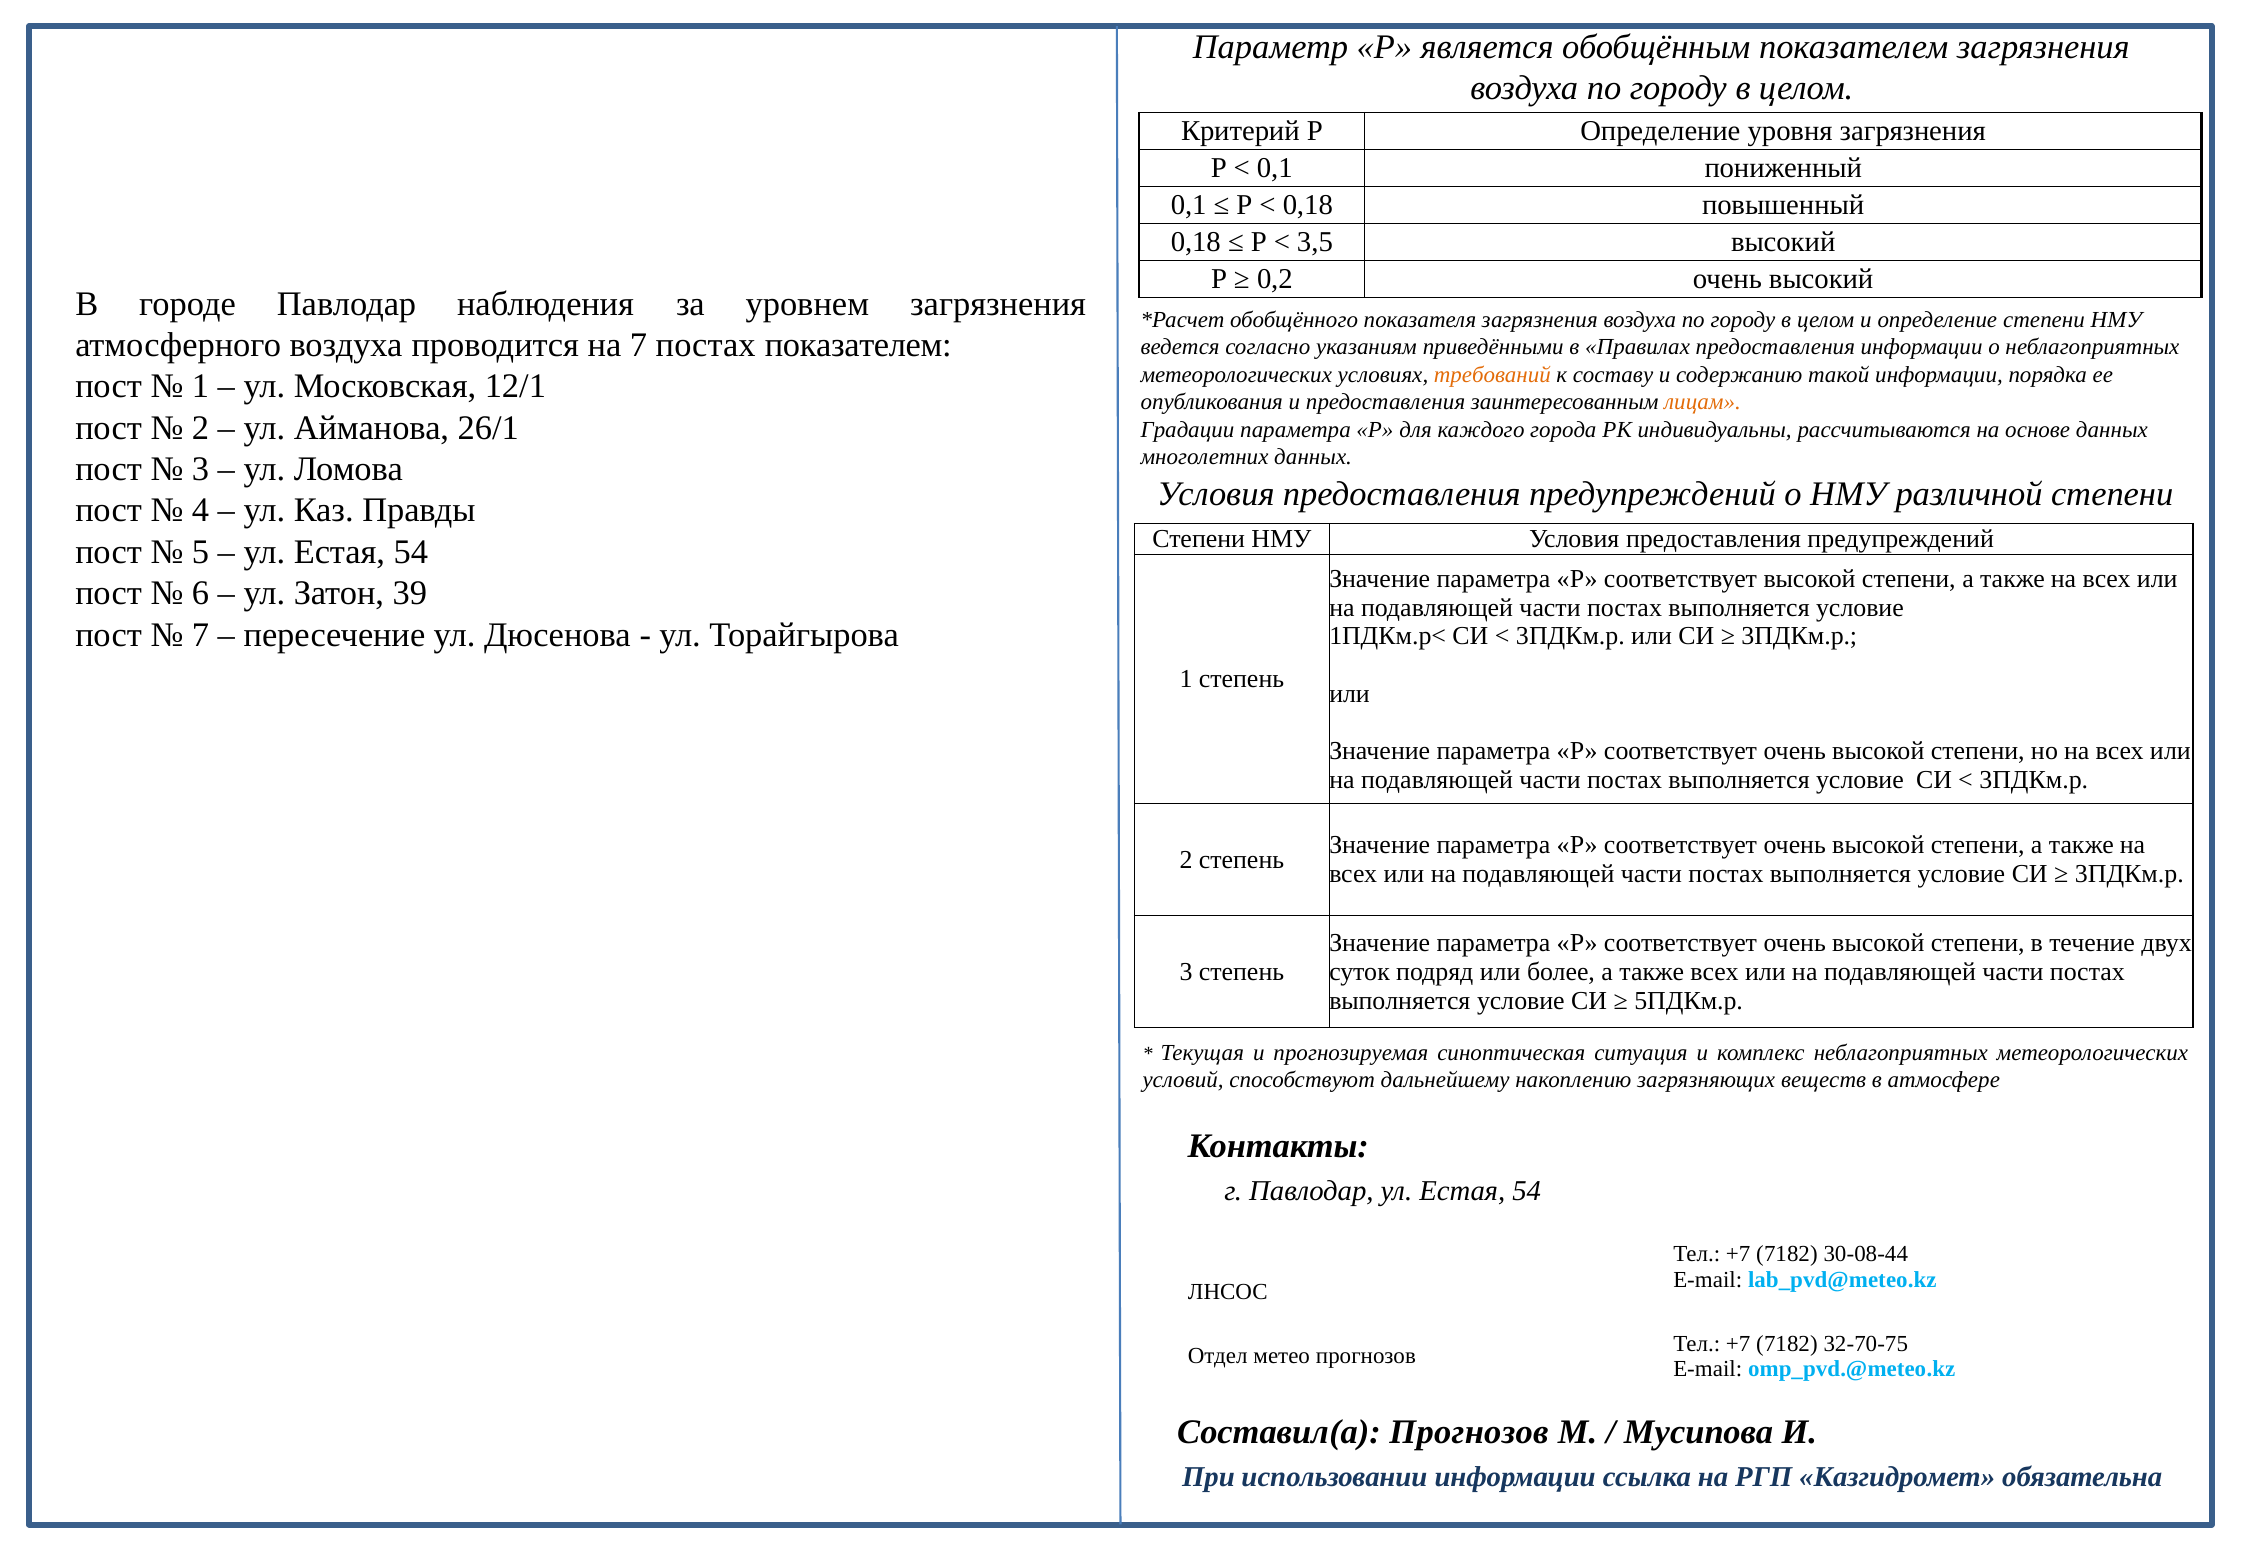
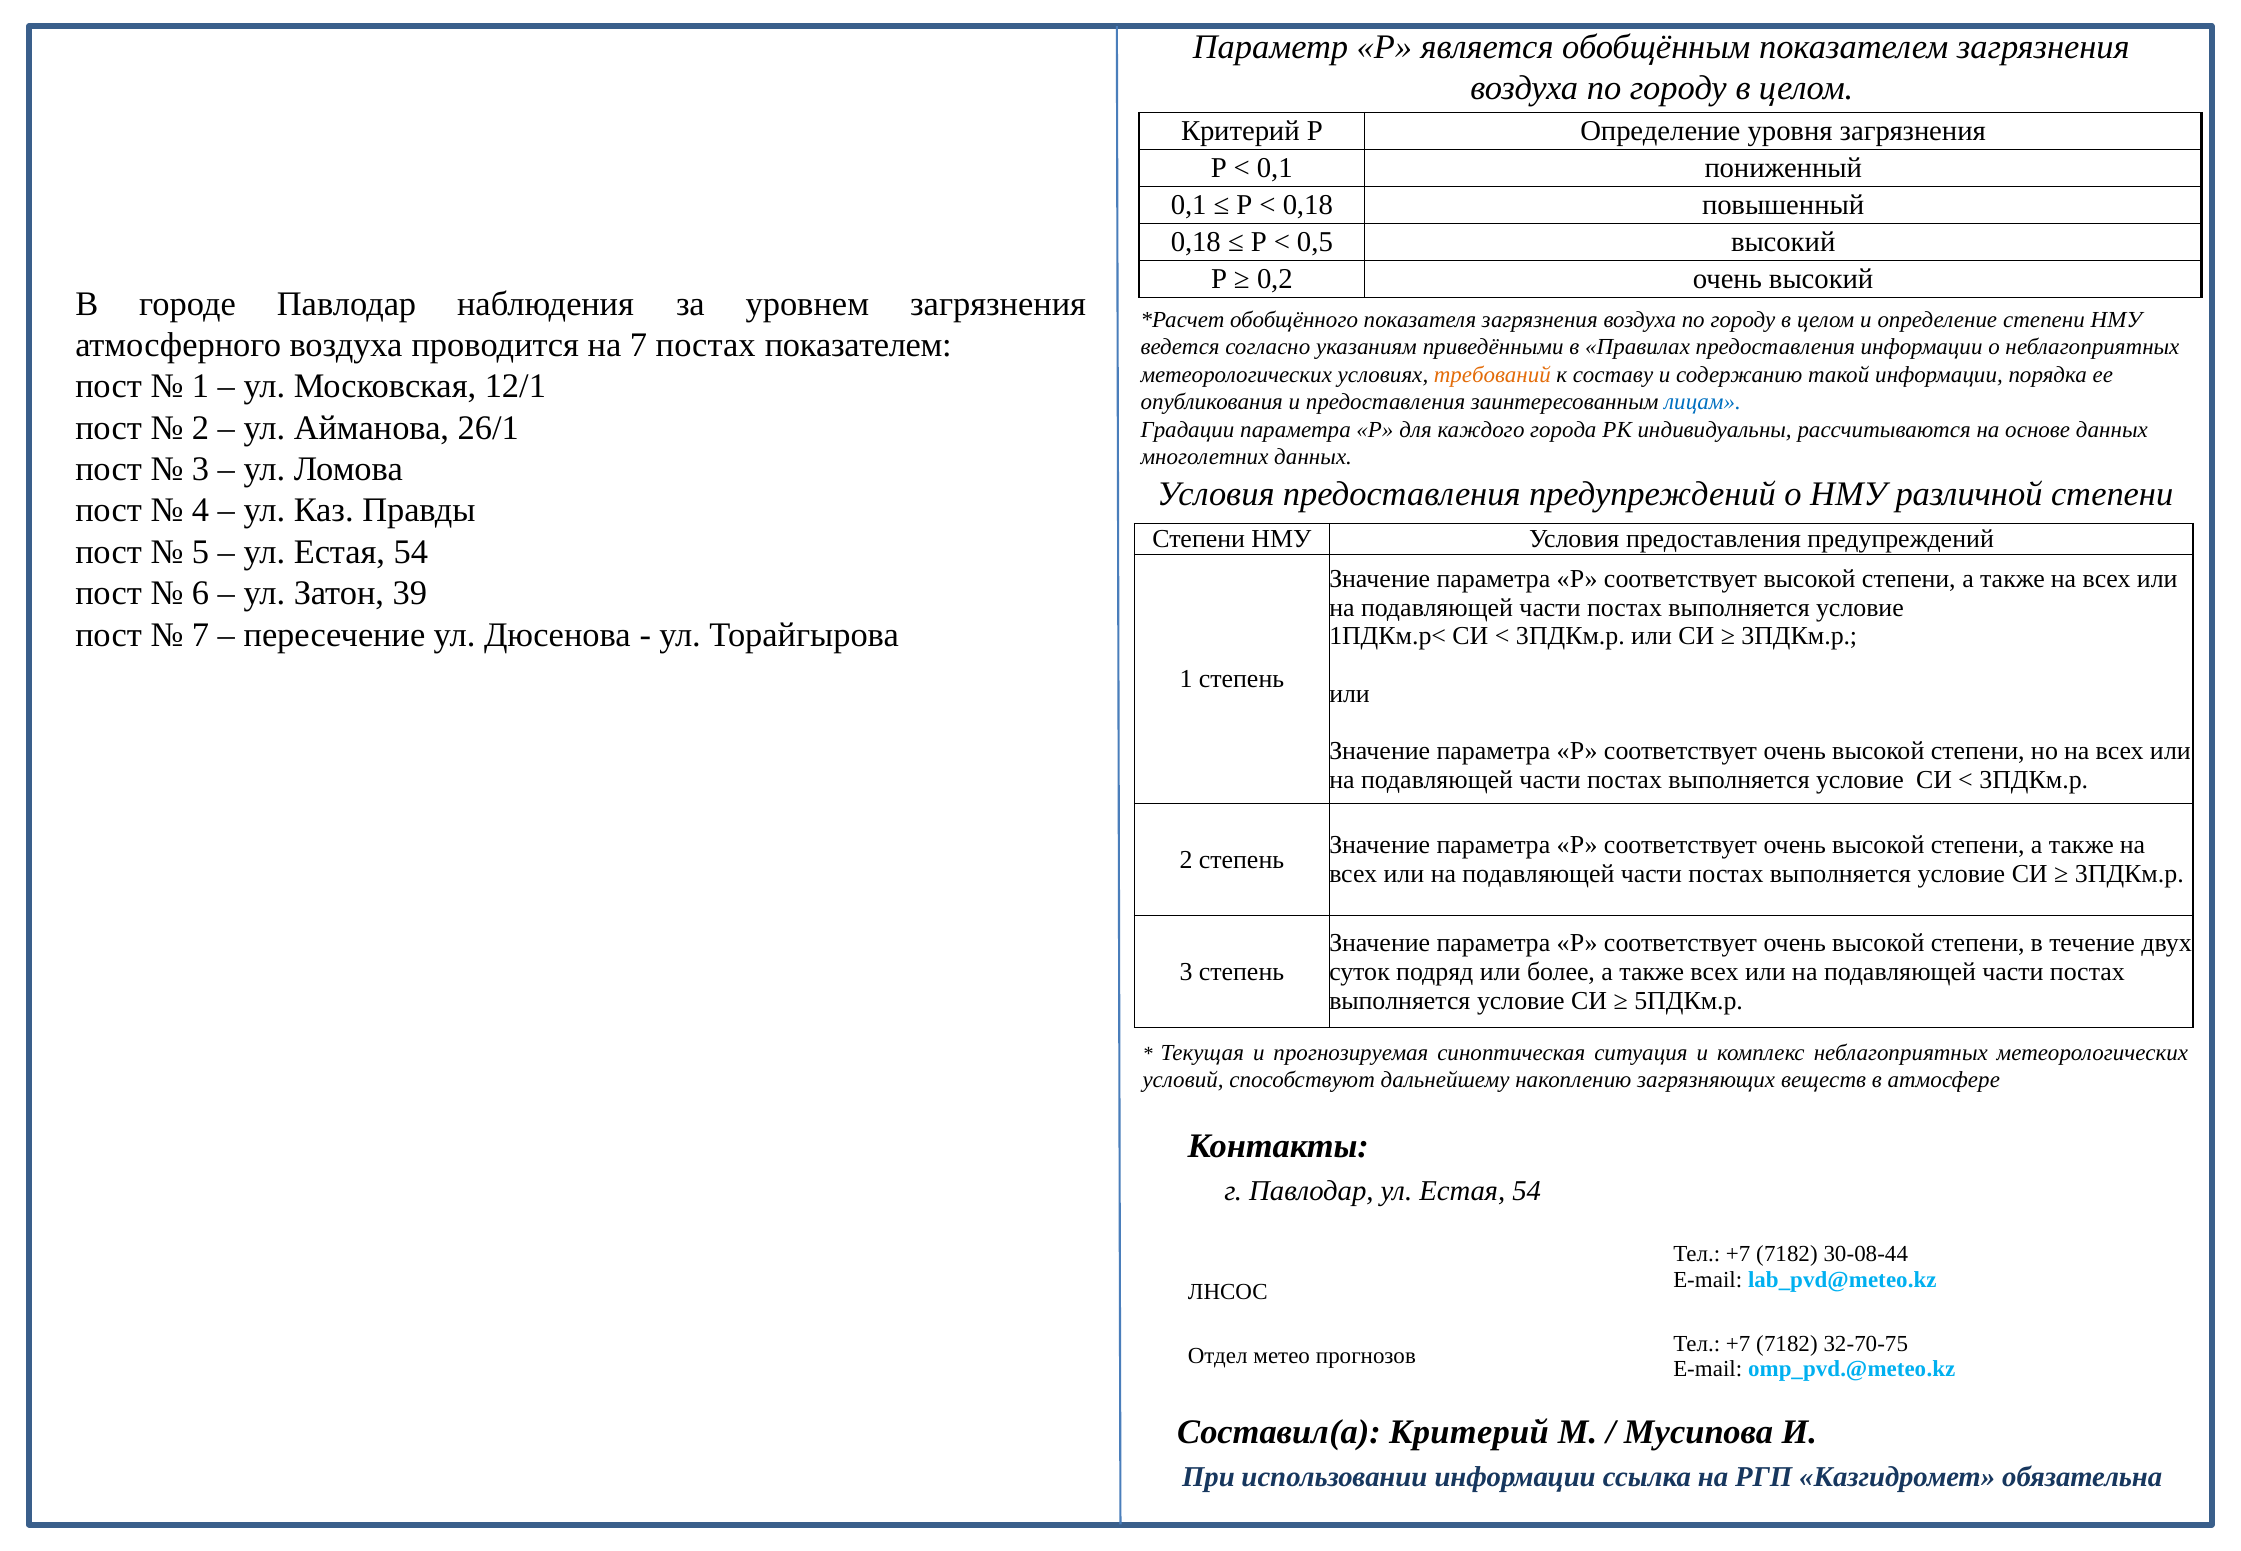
3,5: 3,5 -> 0,5 (1315, 242)
лицам colour: orange -> blue (1703, 402)
Составил(а Прогнозов: Прогнозов -> Критерий (1469, 1433)
